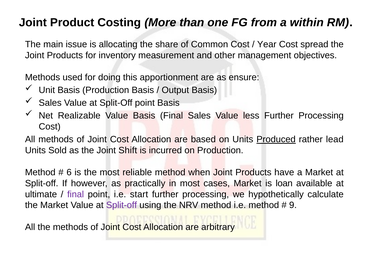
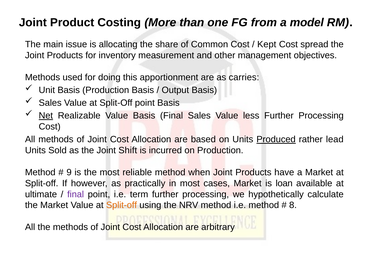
within: within -> model (307, 22)
Year: Year -> Kept (267, 45)
ensure: ensure -> carries (244, 78)
Net underline: none -> present (46, 116)
6: 6 -> 9 (69, 173)
start: start -> term (139, 195)
Split-off colour: purple -> orange (122, 206)
9: 9 -> 8 (293, 206)
